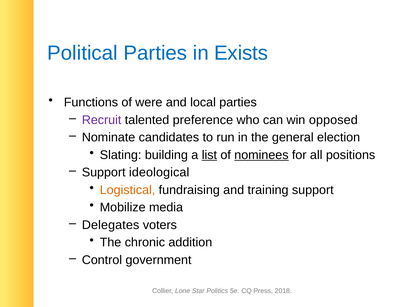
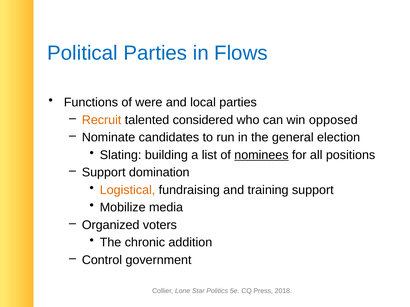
Exists: Exists -> Flows (241, 53)
Recruit colour: purple -> orange (102, 120)
preference: preference -> considered (203, 120)
list underline: present -> none (209, 155)
ideological: ideological -> domination (159, 173)
Delegates: Delegates -> Organized (111, 225)
